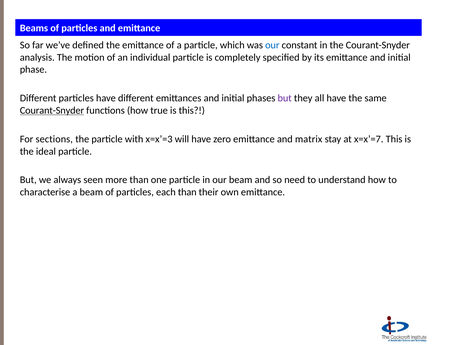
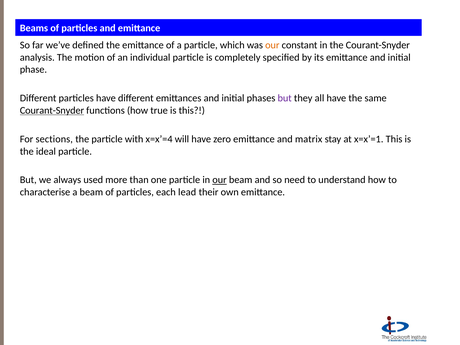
our colour: blue -> orange (272, 45)
x=x’=3: x=x’=3 -> x=x’=4 (159, 139)
x=x’=7: x=x’=7 -> x=x’=1 (369, 139)
seen: seen -> used (93, 180)
our underline: none -> present (220, 180)
each than: than -> lead (187, 192)
